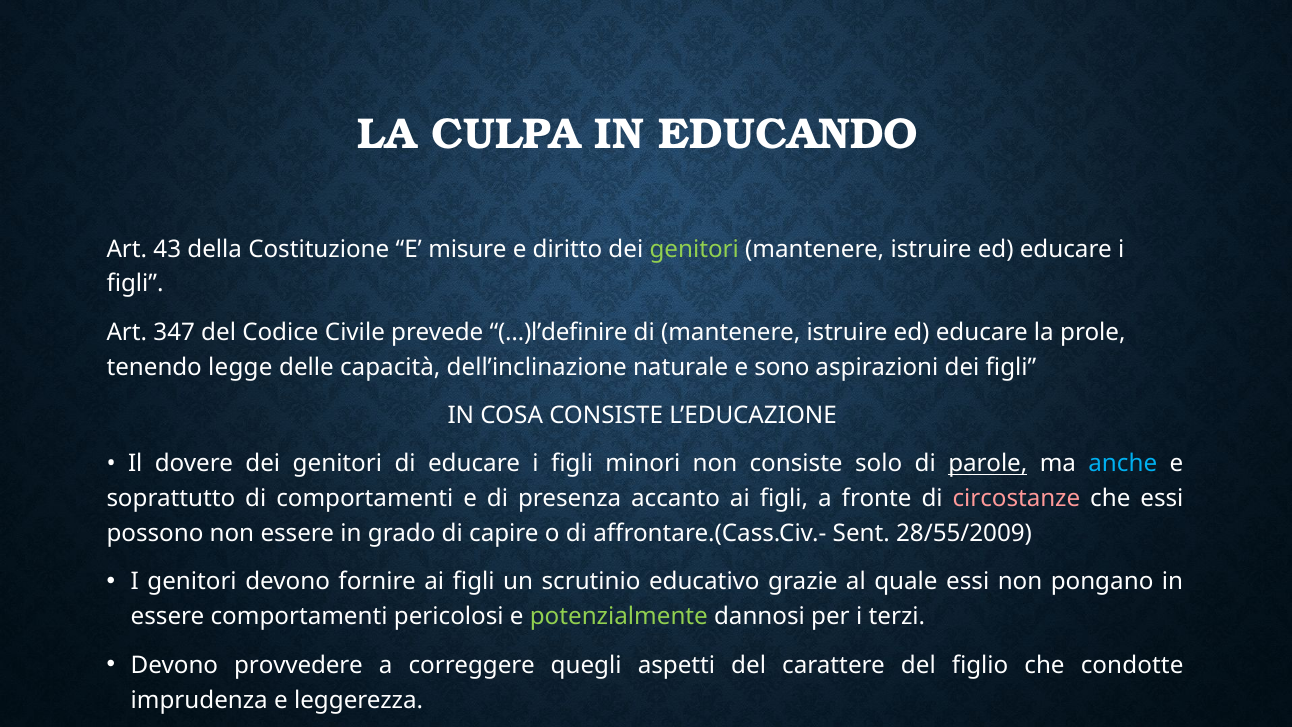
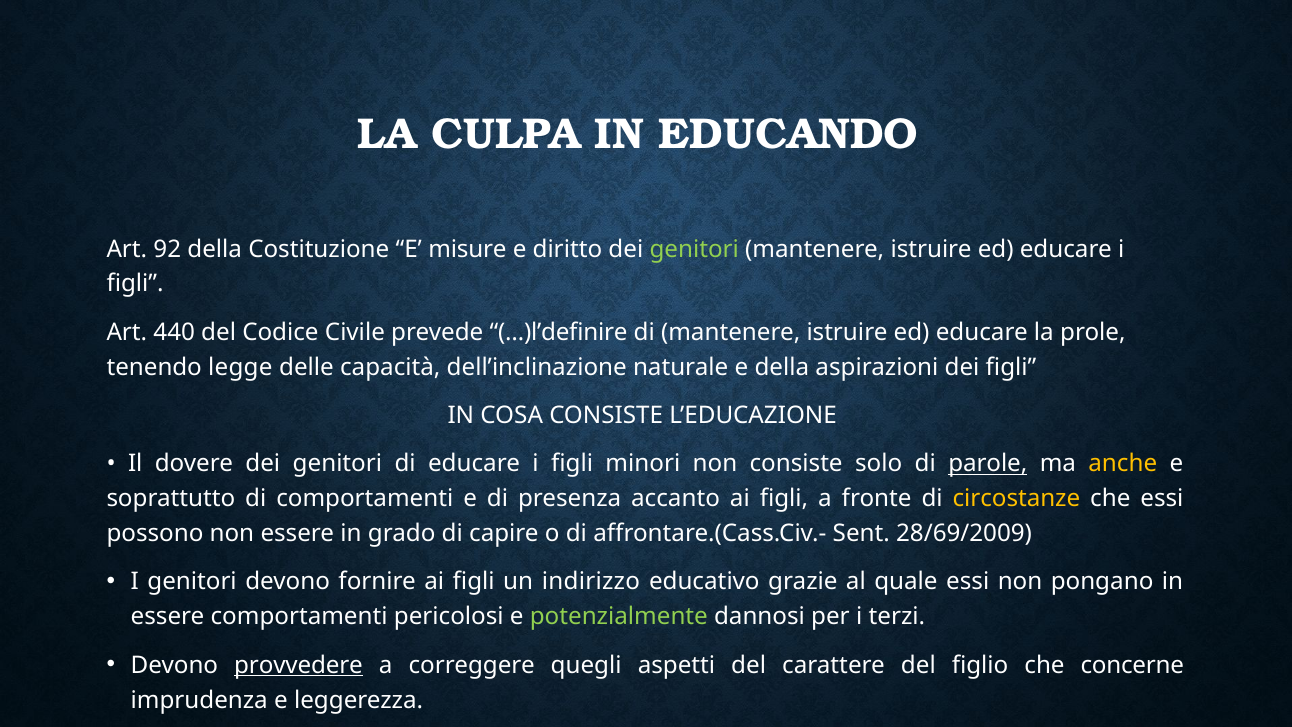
43: 43 -> 92 (167, 249)
347: 347 -> 440 (174, 332)
e sono: sono -> della (782, 367)
anche colour: light blue -> yellow (1123, 464)
circostanze colour: pink -> yellow (1016, 499)
28/55/2009: 28/55/2009 -> 28/69/2009 (964, 533)
scrutinio: scrutinio -> indirizzo (591, 582)
provvedere underline: none -> present (299, 665)
condotte: condotte -> concerne (1132, 665)
